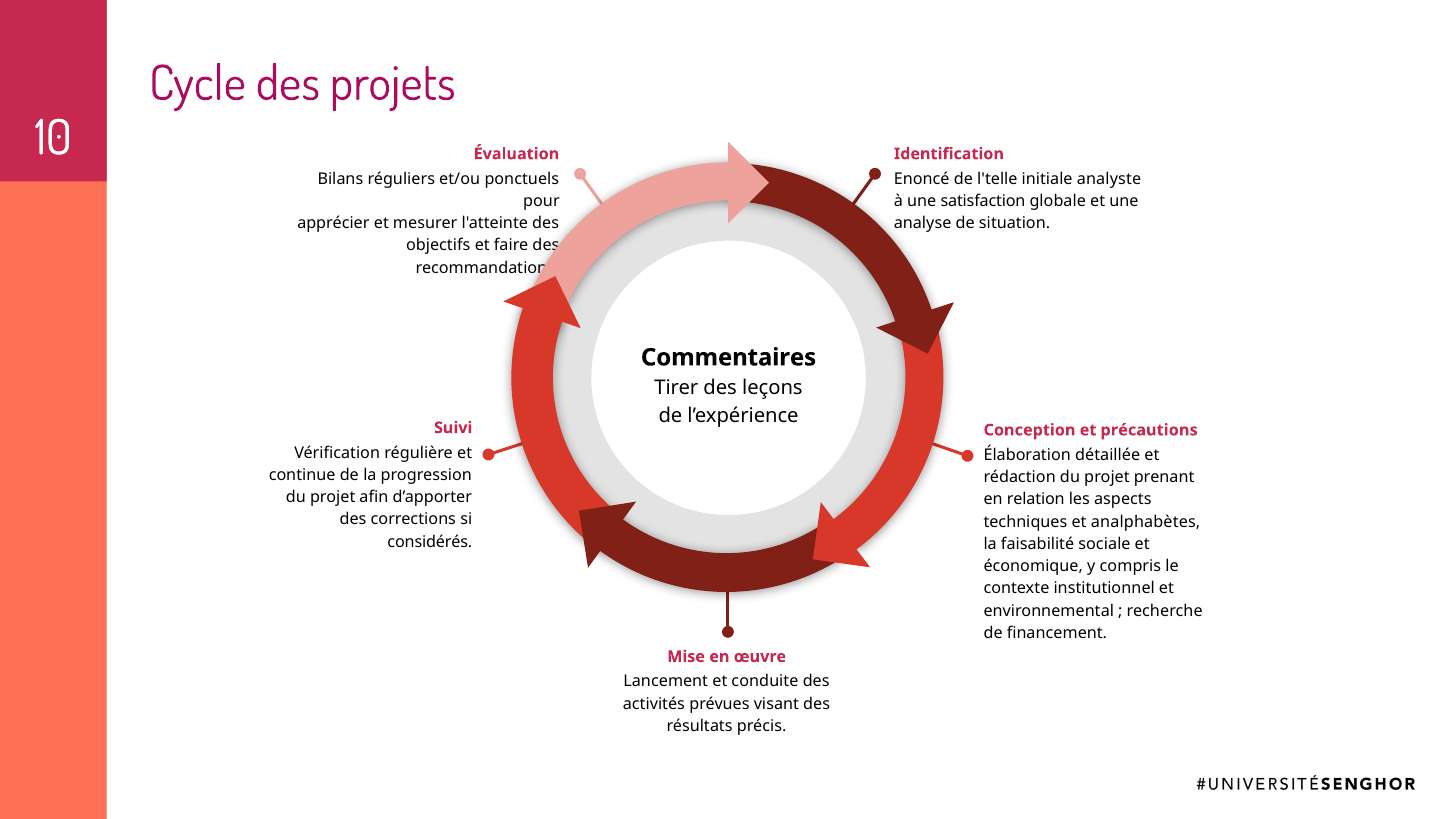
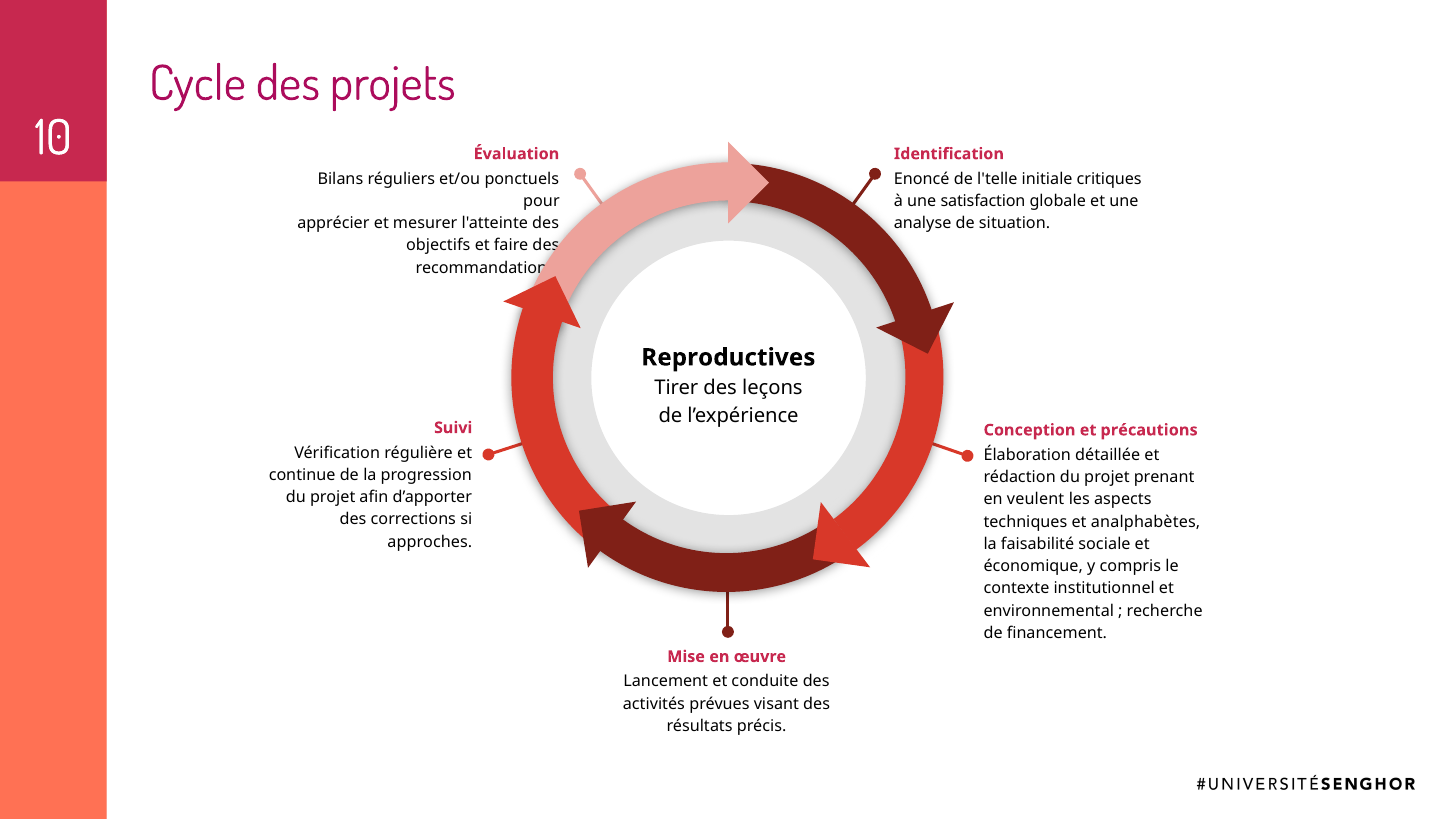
analyste: analyste -> critiques (1109, 179)
Commentaires: Commentaires -> Reproductives (728, 357)
relation: relation -> veulent (1036, 500)
considérés: considérés -> approches (430, 542)
